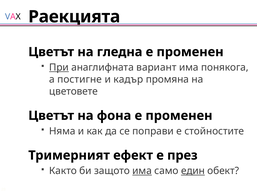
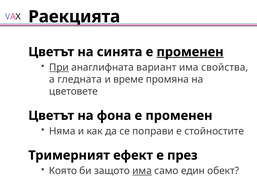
гледна: гледна -> синята (120, 52)
променен underline: none -> present (190, 52)
понякога: понякога -> свойства (225, 67)
постигне: постигне -> гледната (80, 79)
кадър: кадър -> време (128, 79)
Както: Както -> Която (63, 171)
един underline: present -> none (193, 171)
